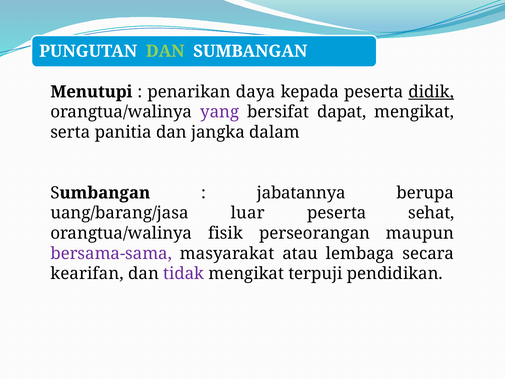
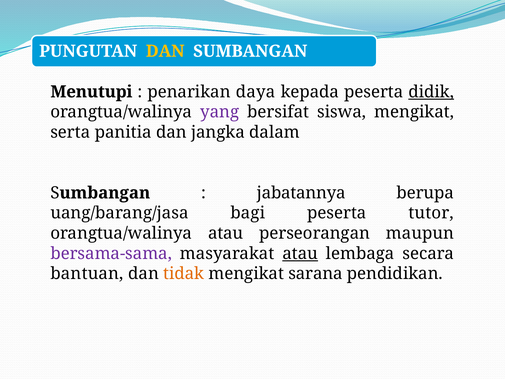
DAN colour: light green -> yellow (165, 51)
dapat: dapat -> siswa (342, 112)
luar: luar -> bagi (248, 213)
sehat: sehat -> tutor (431, 213)
orangtua/walinya fisik: fisik -> atau (226, 233)
atau underline: none -> present (300, 253)
kearifan: kearifan -> bantuan (87, 274)
tidak colour: purple -> orange (184, 274)
terpuji: terpuji -> sarana (315, 274)
